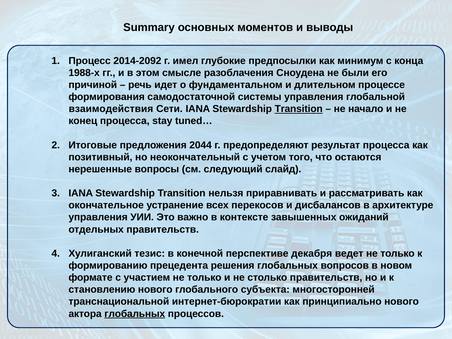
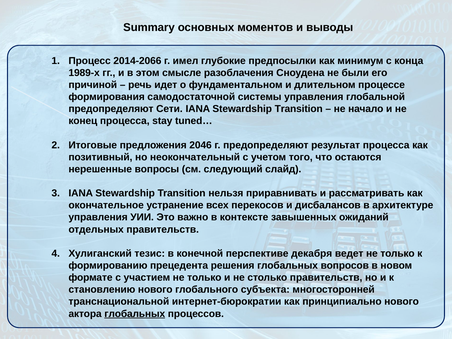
2014-2092: 2014-2092 -> 2014-2066 (137, 61)
1988-х: 1988-х -> 1989-х (84, 73)
взаимодействия: взаимодействия -> предопределяют (111, 109)
Transition underline: present -> none (299, 109)
2044: 2044 -> 2046 (201, 145)
